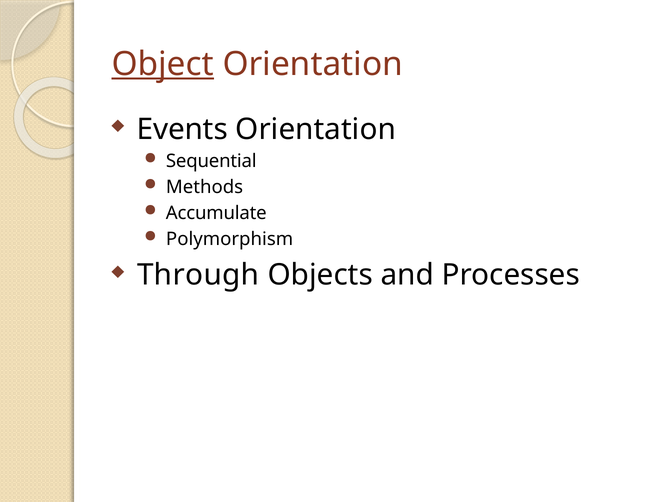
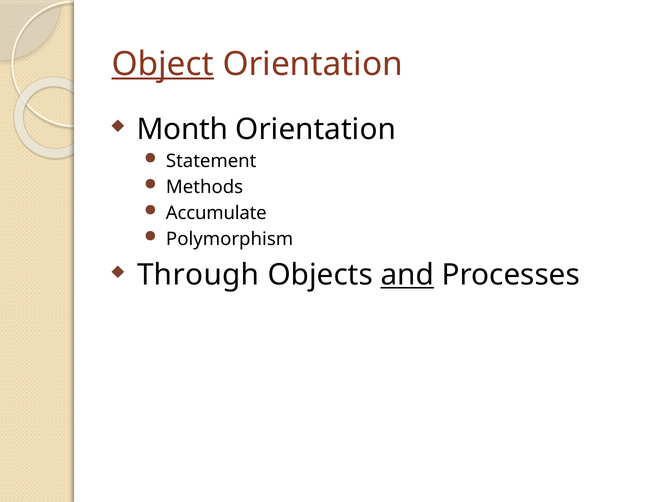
Events: Events -> Month (182, 129)
Sequential: Sequential -> Statement (211, 161)
and underline: none -> present (407, 275)
